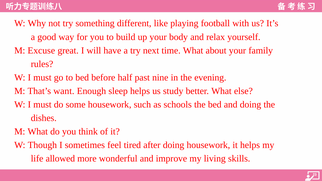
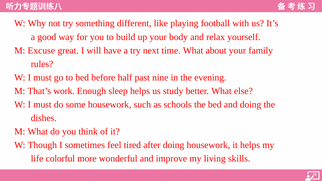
want: want -> work (64, 91)
allowed: allowed -> colorful (60, 159)
